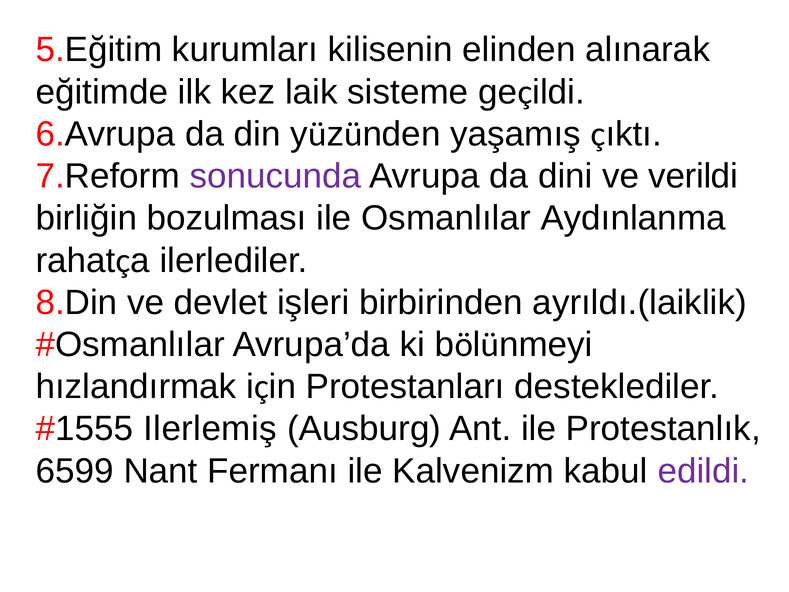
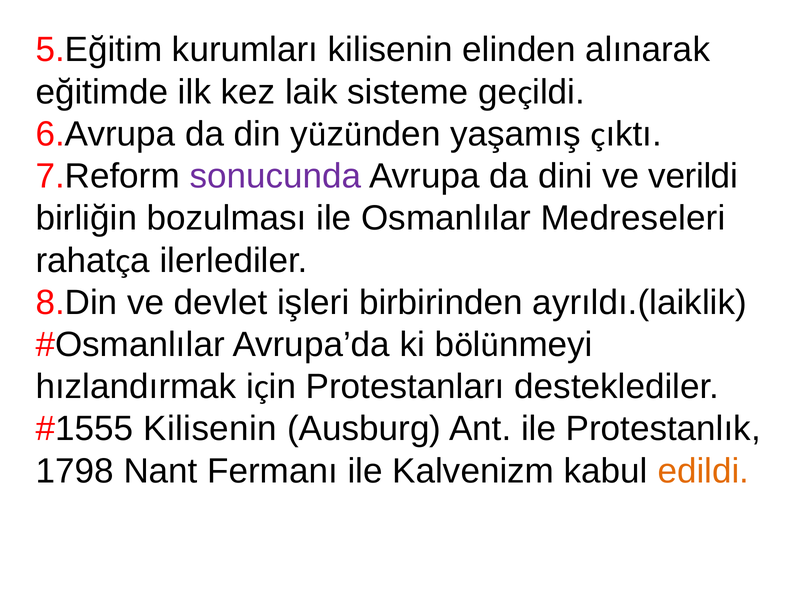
Aydınlanma: Aydınlanma -> Medreseleri (633, 218)
Ilerlemiş: Ilerlemiş -> Kilisenin (210, 429)
6599: 6599 -> 1798 (75, 471)
edildi colour: purple -> orange (703, 471)
